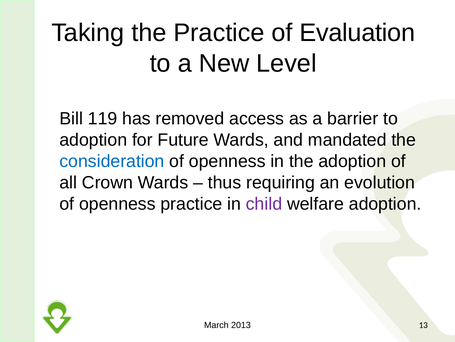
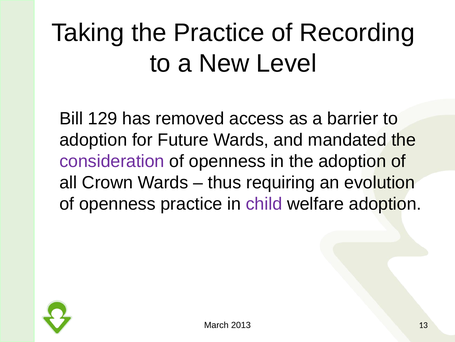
Evaluation: Evaluation -> Recording (357, 33)
119: 119 -> 129 (103, 119)
consideration colour: blue -> purple (112, 161)
